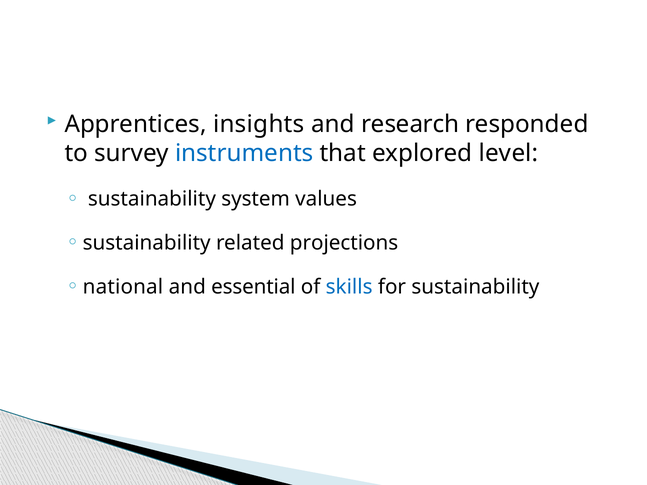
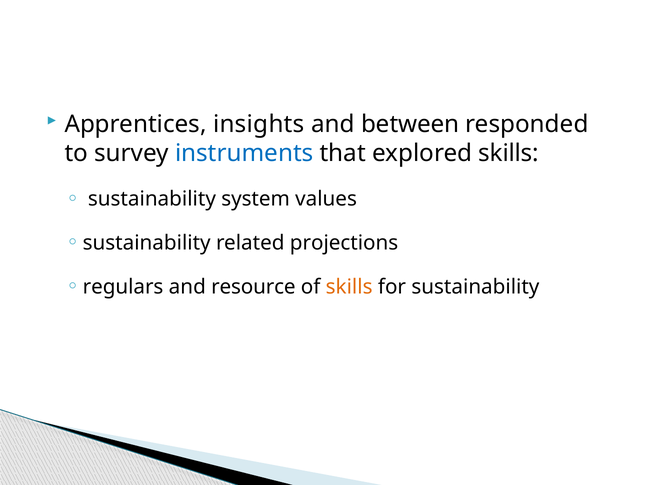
research: research -> between (410, 124)
explored level: level -> skills (509, 153)
national: national -> regulars (123, 287)
essential: essential -> resource (253, 287)
skills colour: blue -> orange (349, 287)
